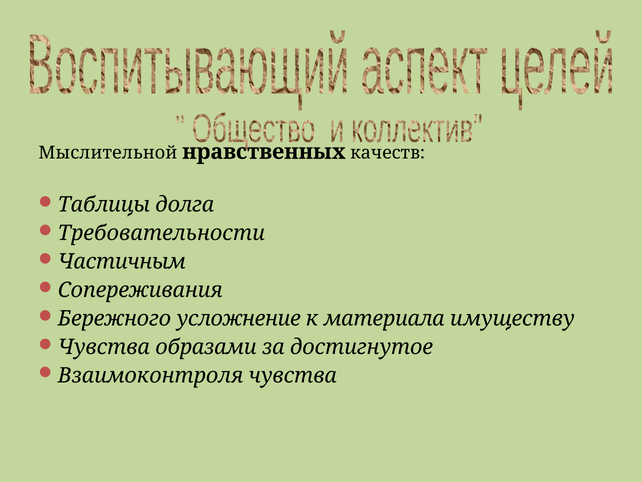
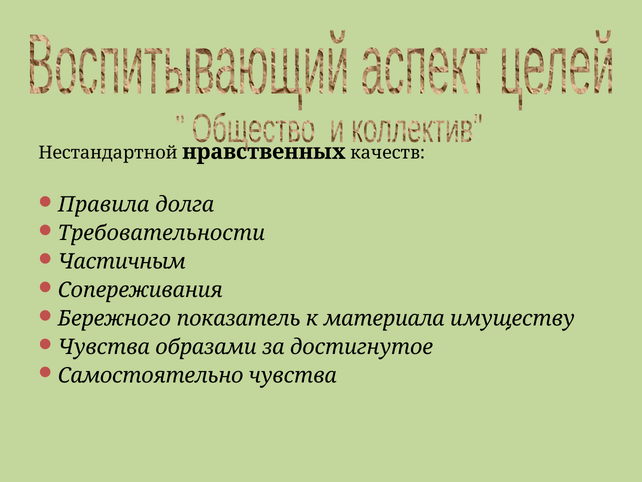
Мыслительной: Мыслительной -> Нестандартной (108, 153)
Таблицы: Таблицы -> Правила (104, 205)
усложнение: усложнение -> показатель (239, 319)
Взаимоконтроля: Взаимоконтроля -> Самостоятельно (151, 375)
